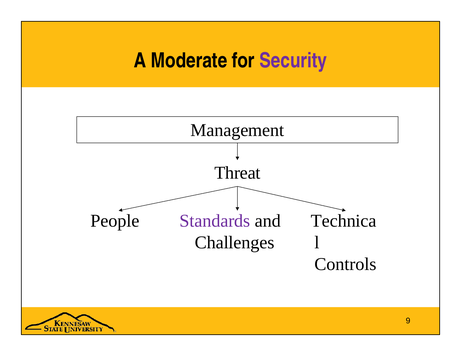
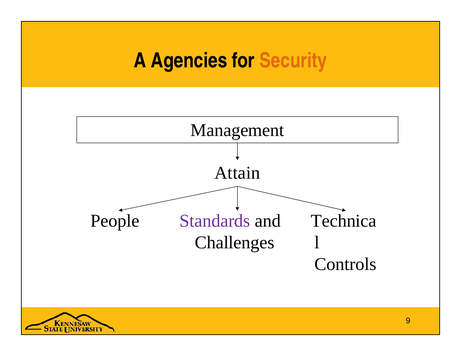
Moderate: Moderate -> Agencies (189, 61)
Security colour: purple -> orange (293, 61)
Threat: Threat -> Attain (237, 173)
